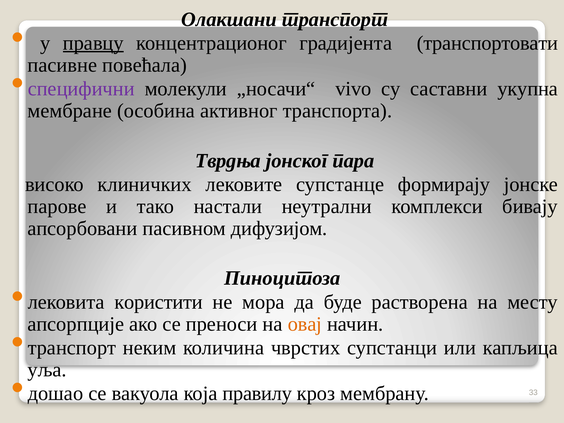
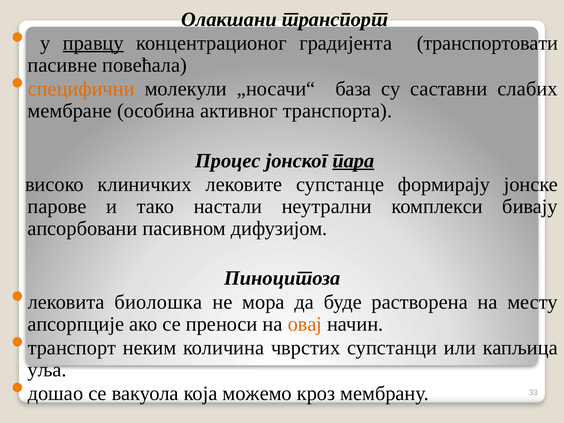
специфични colour: purple -> orange (81, 89)
vivo: vivo -> база (353, 89)
укупна: укупна -> слабих (528, 89)
Тврдња: Тврдња -> Процес (228, 161)
пара underline: none -> present (353, 161)
користити: користити -> биолошка (158, 302)
правилу: правилу -> можемо (257, 393)
